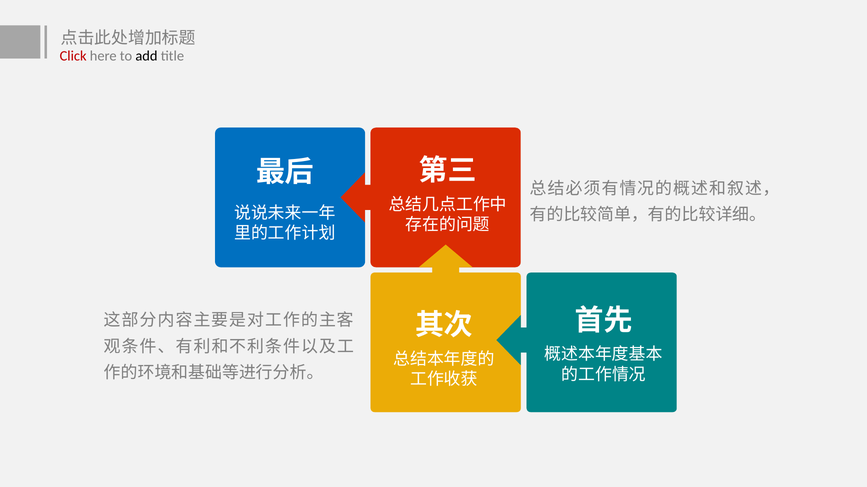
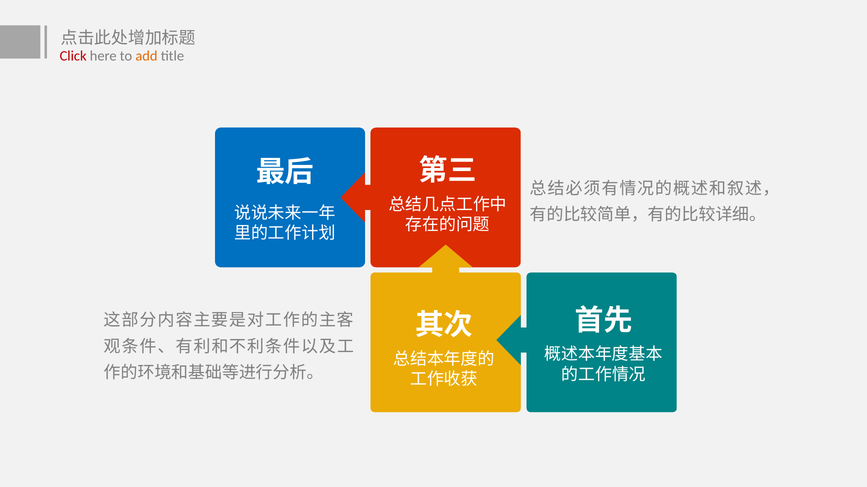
add colour: black -> orange (146, 56)
